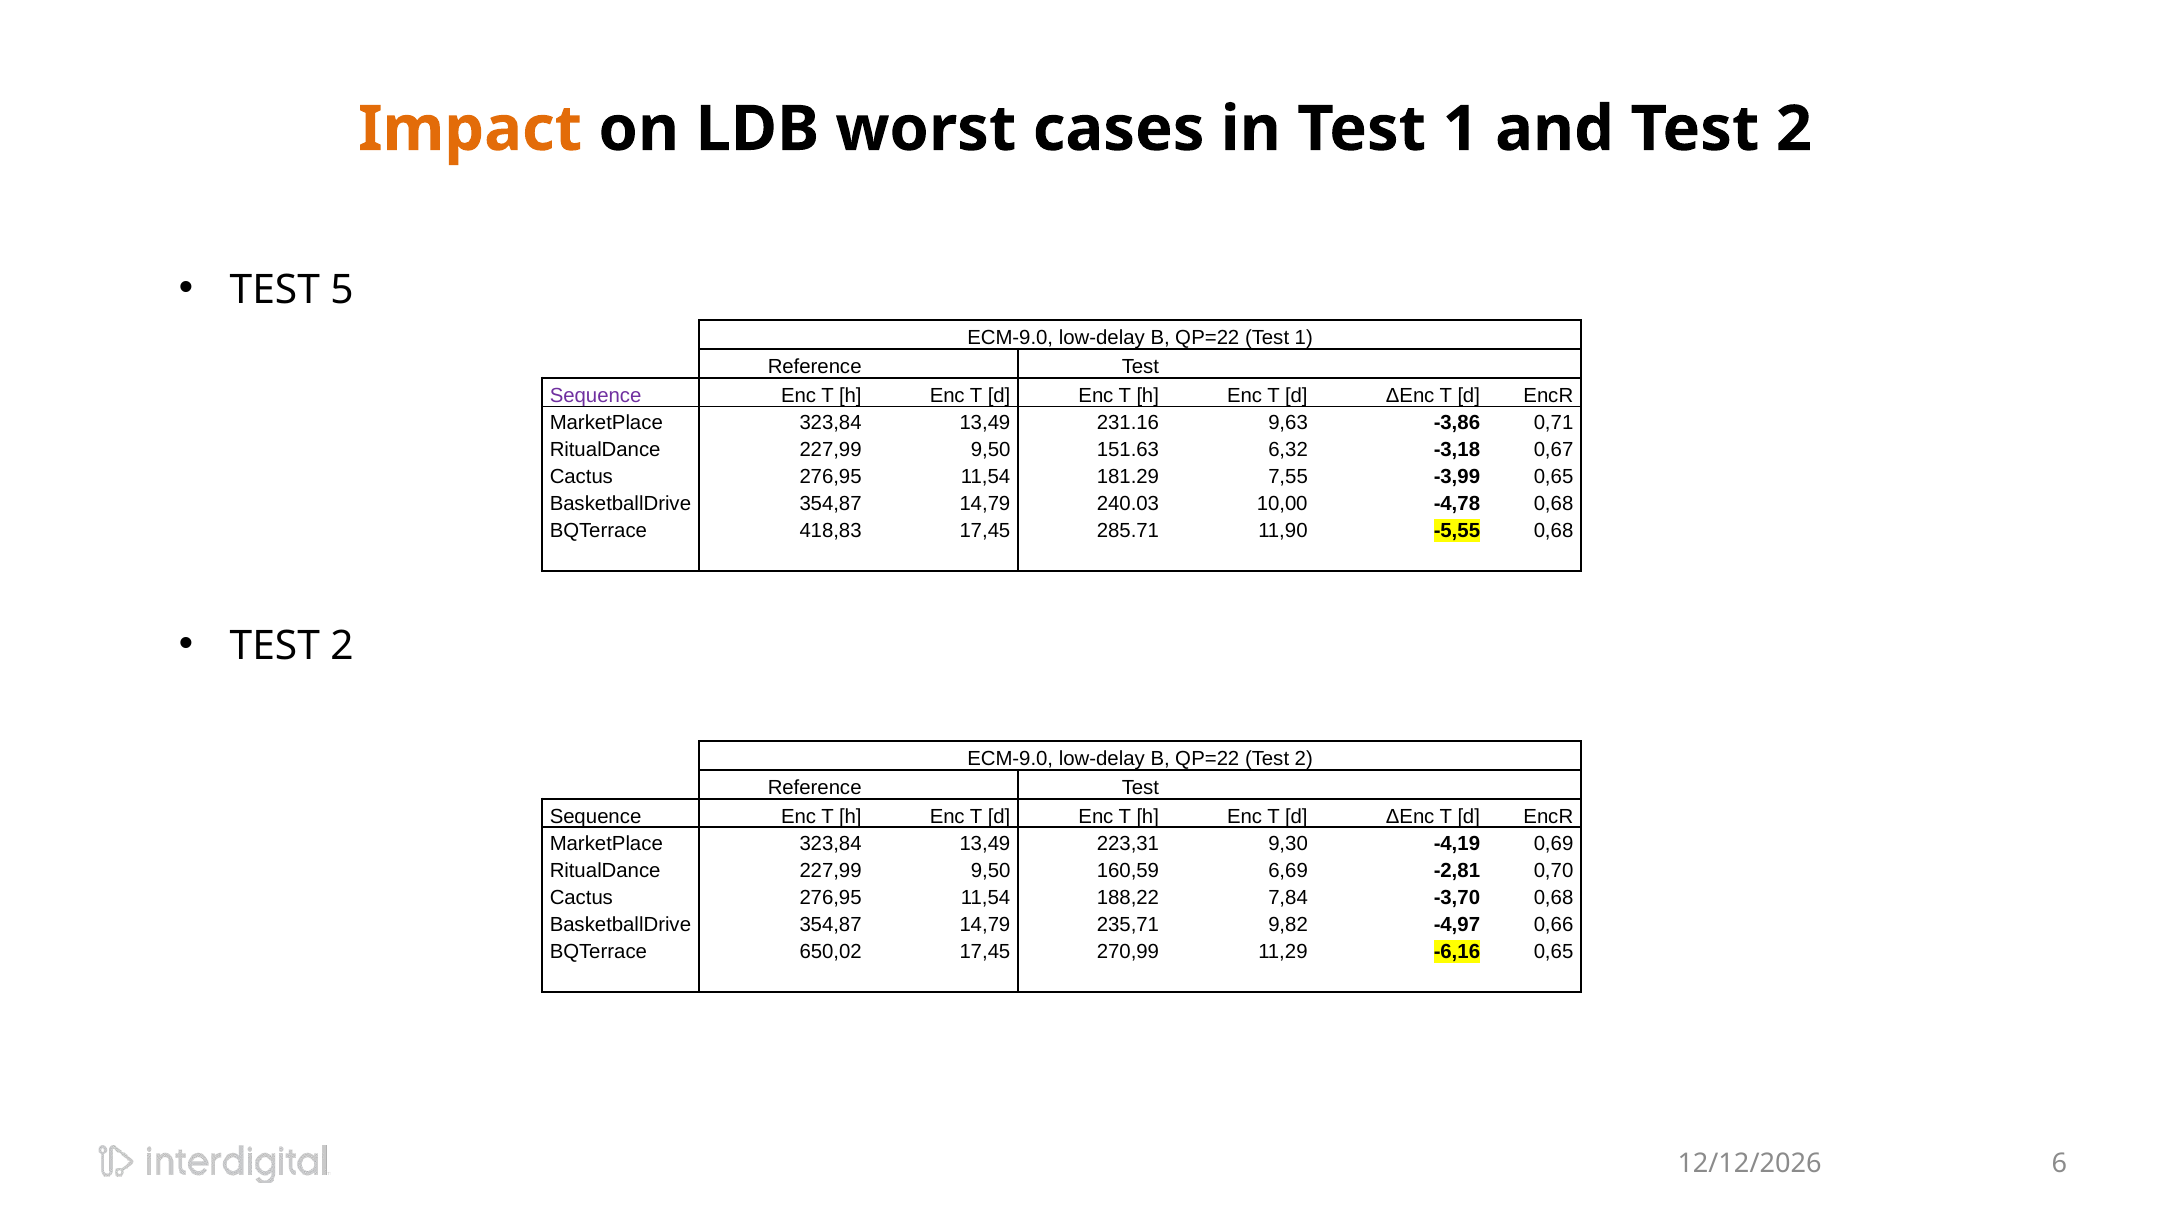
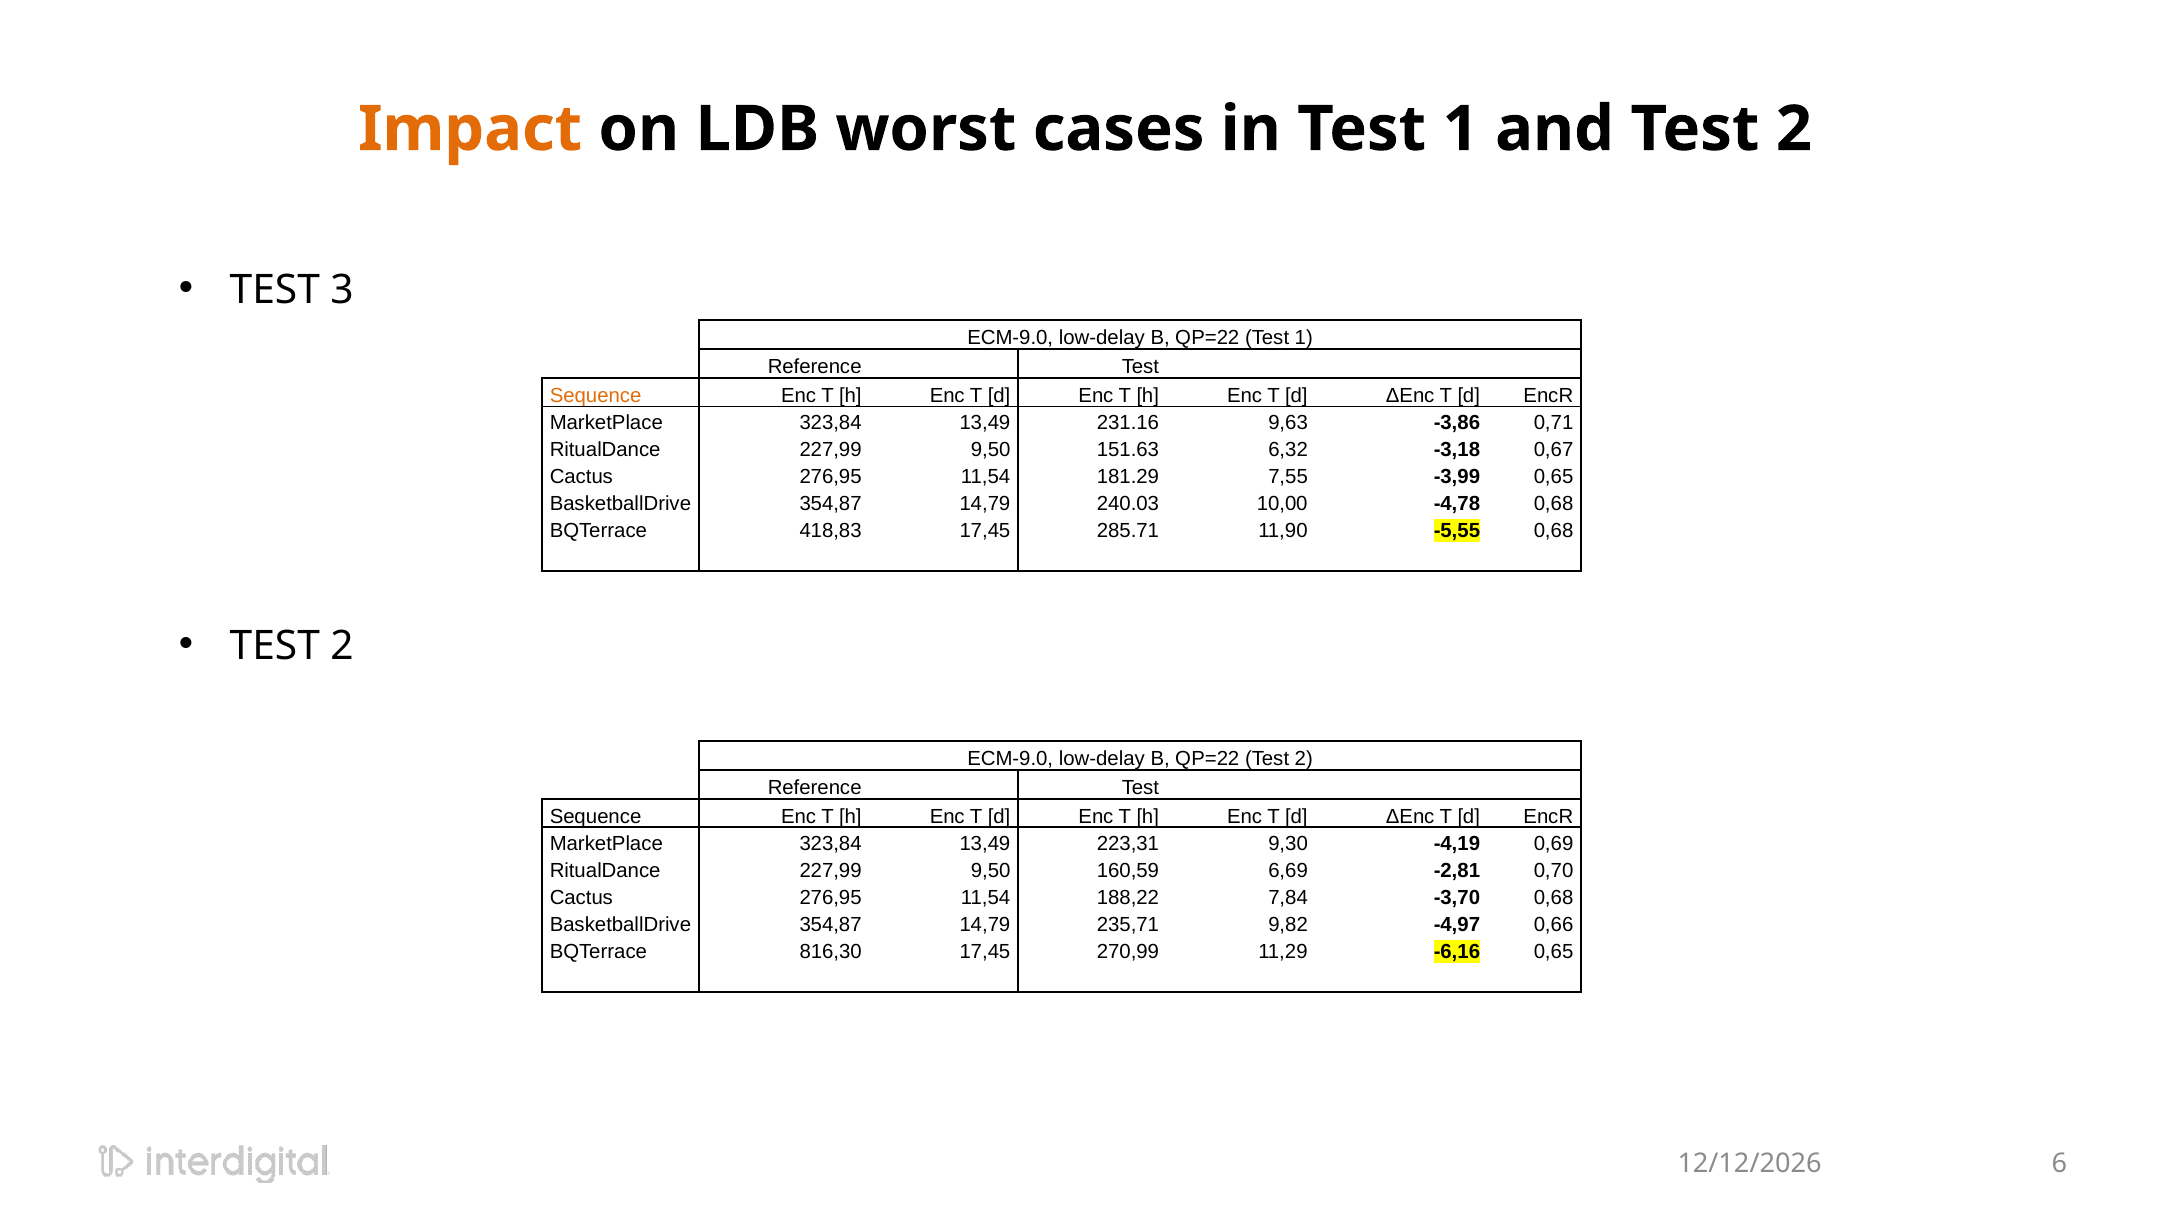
5: 5 -> 3 (342, 290)
Sequence colour: purple -> orange (596, 395)
650,02: 650,02 -> 816,30 (831, 952)
